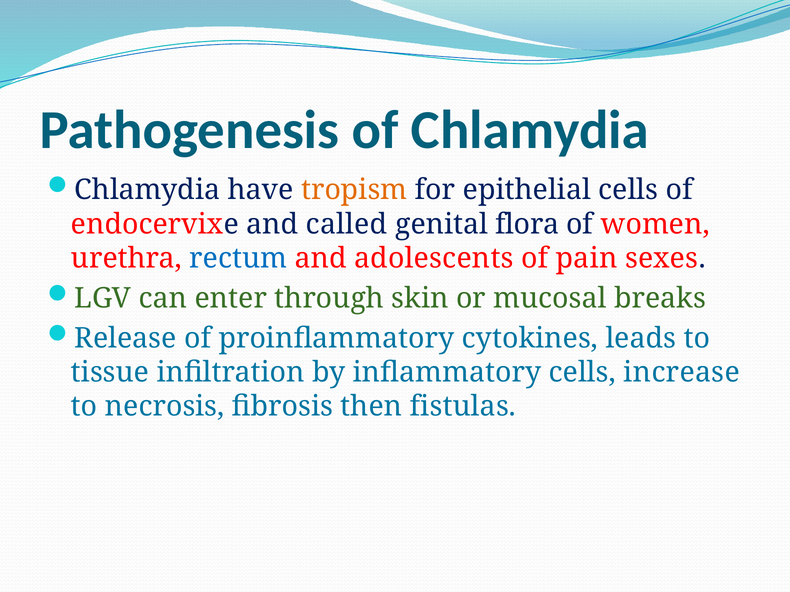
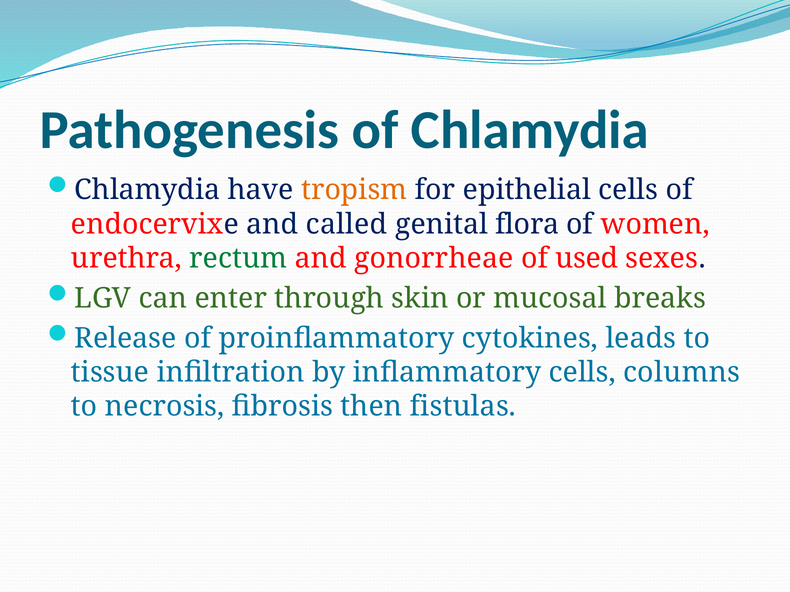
rectum colour: blue -> green (238, 259)
adolescents: adolescents -> gonorrheae (434, 259)
pain: pain -> used (587, 259)
increase: increase -> columns (682, 373)
